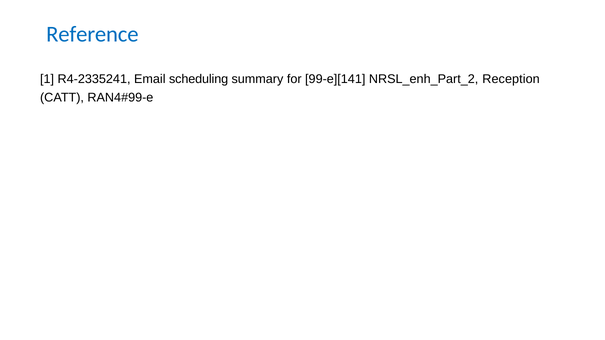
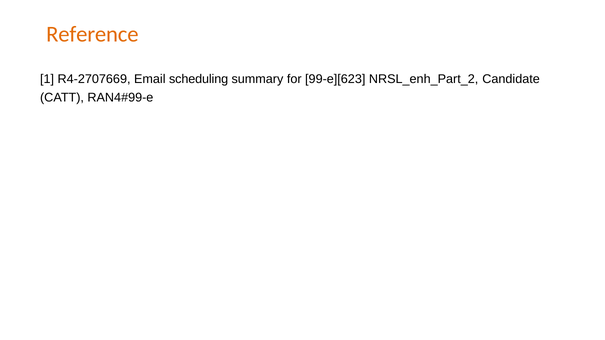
Reference colour: blue -> orange (92, 34)
R4-2335241: R4-2335241 -> R4-2707669 (94, 79)
99-e][141: 99-e][141 -> 99-e][623 (335, 79)
Reception: Reception -> Candidate (511, 79)
